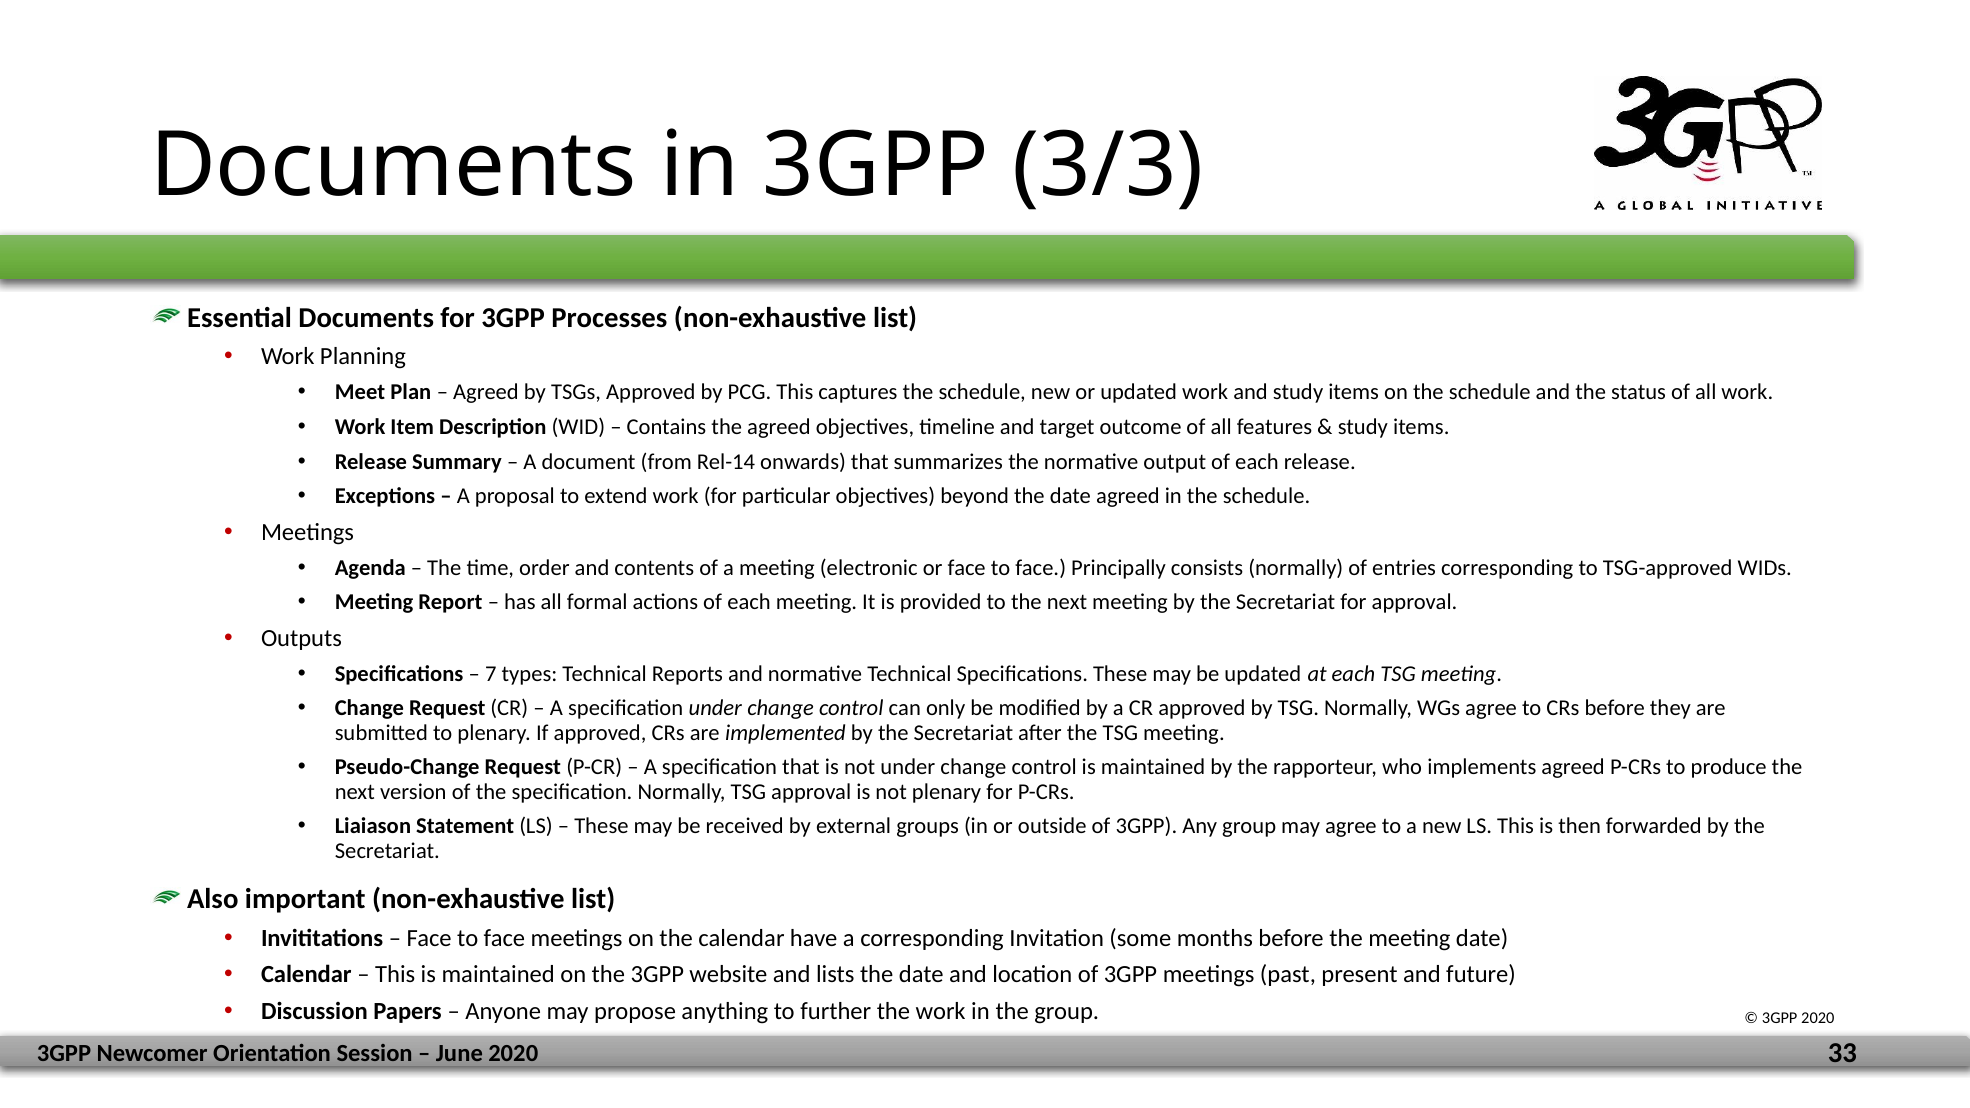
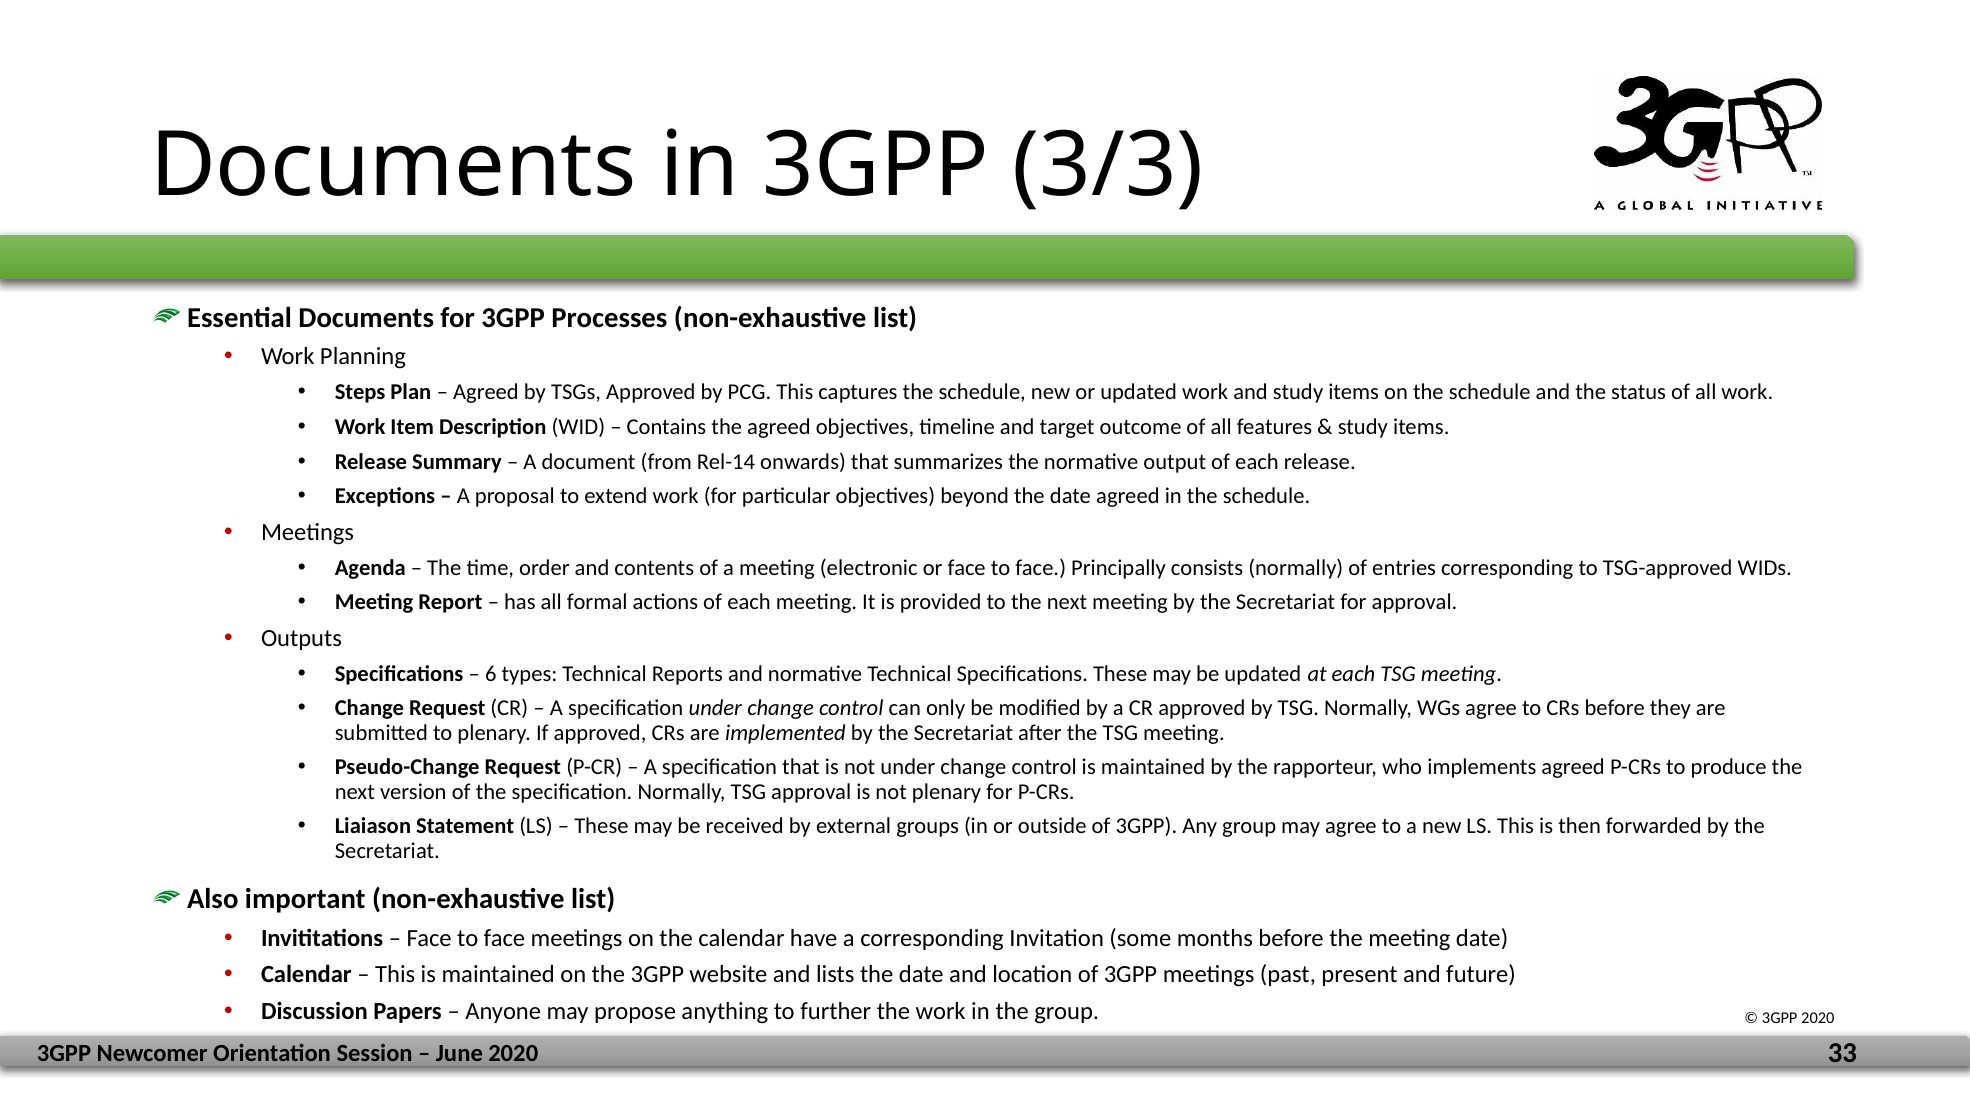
Meet: Meet -> Steps (360, 393)
7: 7 -> 6 (491, 674)
